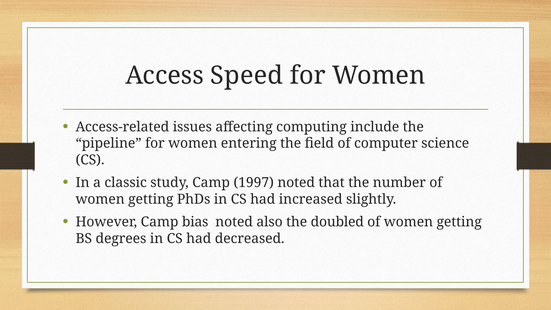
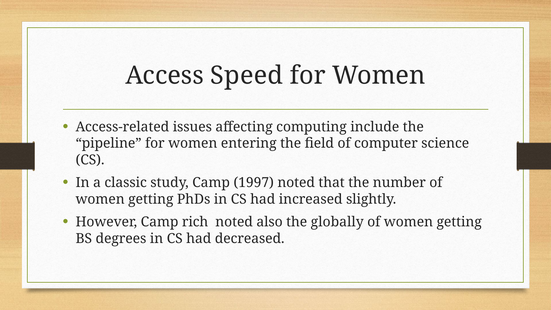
bias: bias -> rich (195, 222)
doubled: doubled -> globally (337, 222)
